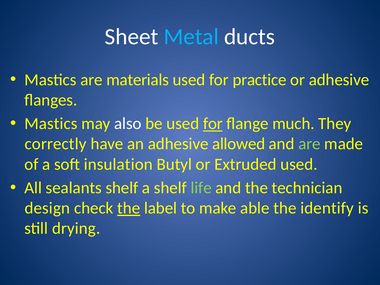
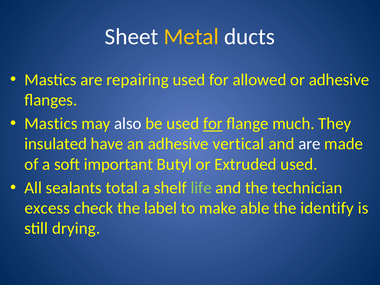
Metal colour: light blue -> yellow (191, 37)
materials: materials -> repairing (137, 80)
practice: practice -> allowed (260, 80)
correctly: correctly -> insulated (56, 144)
allowed: allowed -> vertical (238, 144)
are colour: light green -> white (309, 144)
insulation: insulation -> important (118, 164)
sealants shelf: shelf -> total (122, 188)
design: design -> excess (47, 208)
the underline: present -> none (129, 208)
